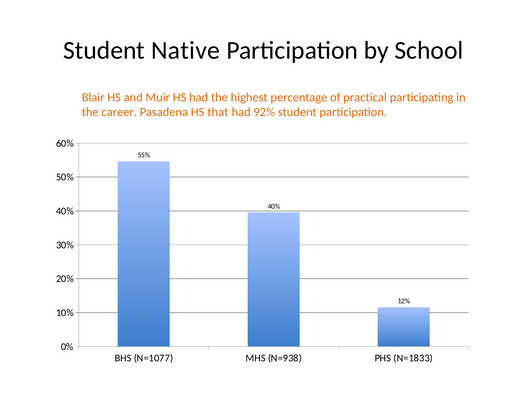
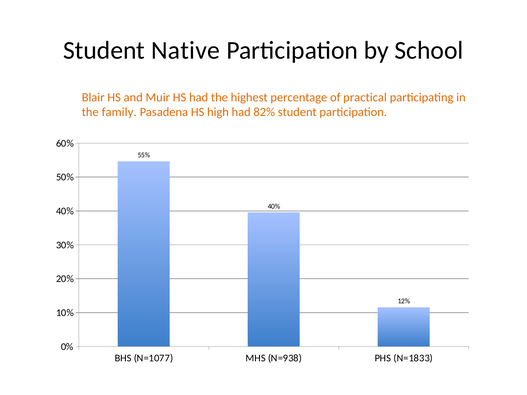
career: career -> family (119, 112)
that: that -> high (218, 112)
92%: 92% -> 82% (264, 112)
